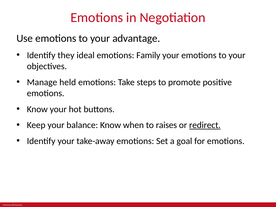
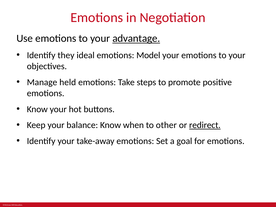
advantage underline: none -> present (136, 38)
Family: Family -> Model (148, 55)
raises: raises -> other (166, 125)
